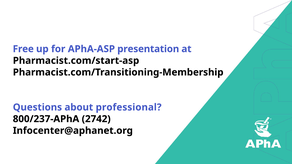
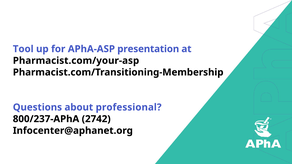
Free: Free -> Tool (23, 49)
Pharmacist.com/start-asp: Pharmacist.com/start-asp -> Pharmacist.com/your-asp (76, 61)
